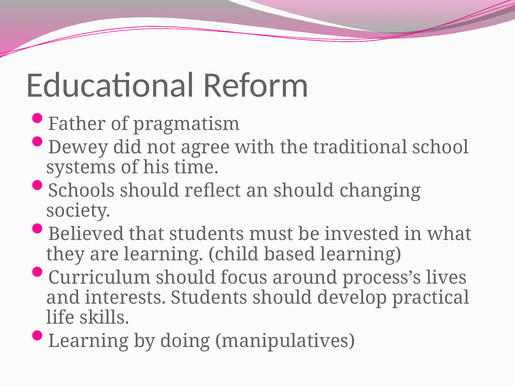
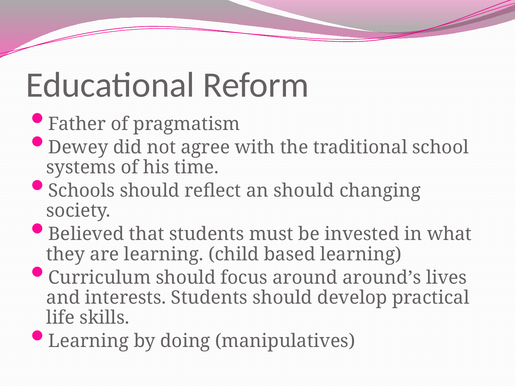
process’s: process’s -> around’s (382, 278)
